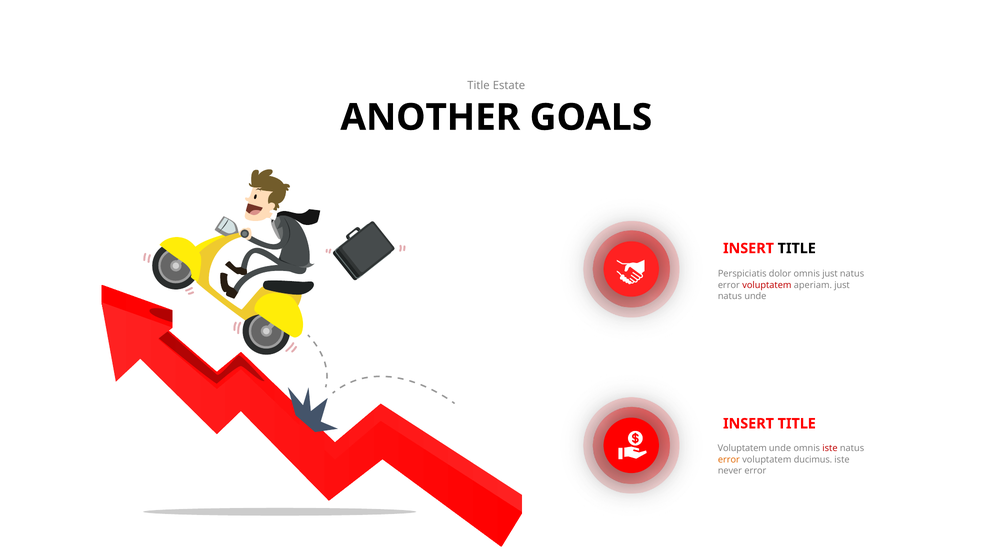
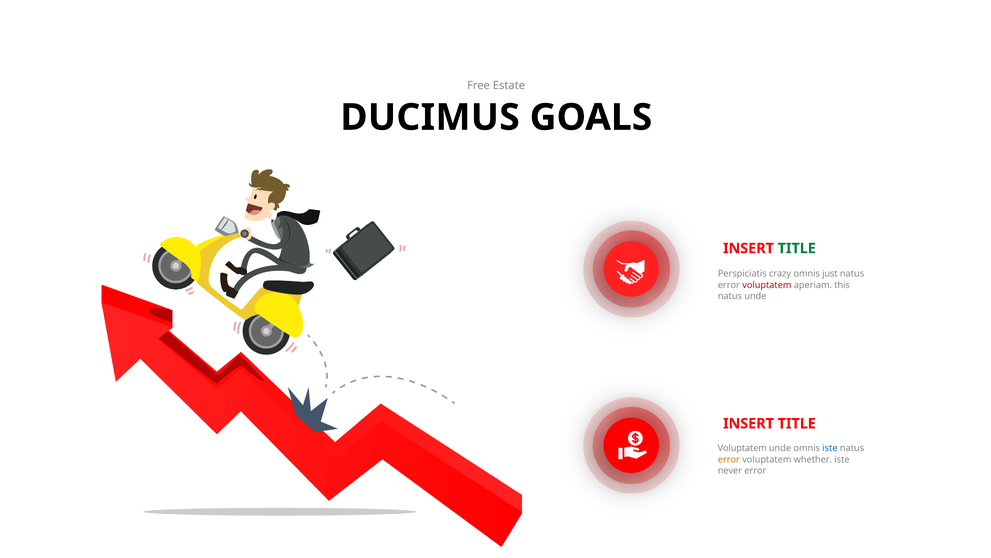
Title: Title -> Free (479, 85)
ANOTHER: ANOTHER -> DUCIMUS (430, 117)
TITLE colour: black -> green (797, 248)
dolor: dolor -> crazy (780, 274)
aperiam just: just -> this (842, 285)
iste colour: red -> blue (830, 448)
ducimus: ducimus -> whether (813, 459)
